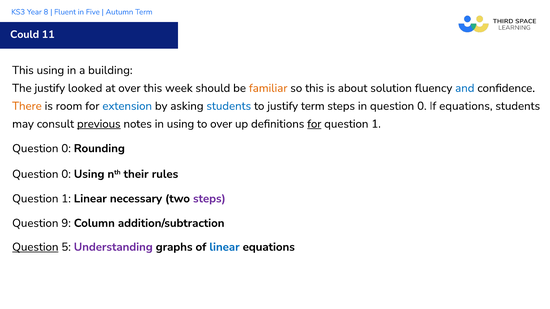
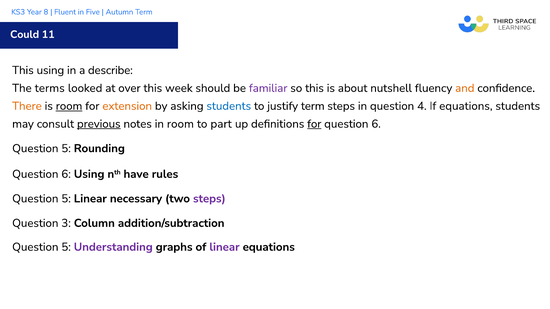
building: building -> describe (110, 70)
The justify: justify -> terms (50, 88)
familiar colour: orange -> purple (268, 88)
solution: solution -> nutshell (391, 88)
and colour: blue -> orange (465, 88)
room underline: none -> present (69, 106)
extension colour: blue -> orange (127, 106)
in question 0: 0 -> 4 (422, 106)
in using: using -> room (180, 124)
to over: over -> part (221, 124)
1: 1 -> 6 (376, 124)
0: 0 -> 5 (66, 149)
0: 0 -> 6 (66, 174)
their: their -> have (136, 174)
1: 1 -> 5 (66, 199)
9: 9 -> 3 (66, 223)
Question underline: present -> none (35, 247)
linear colour: blue -> purple (225, 247)
